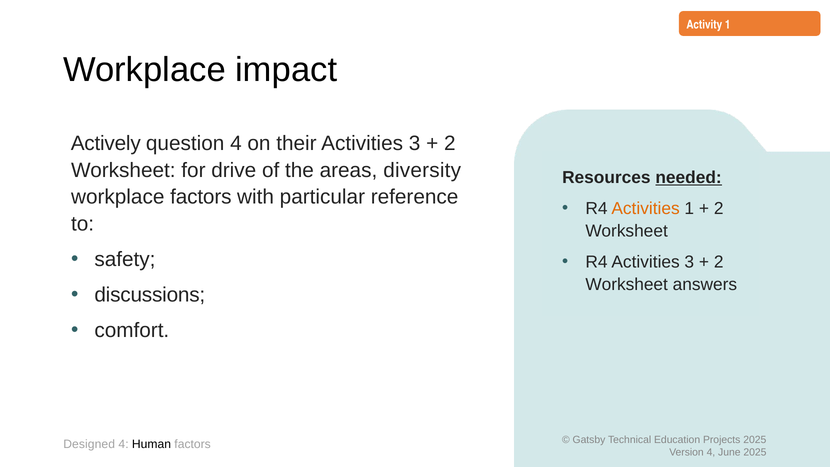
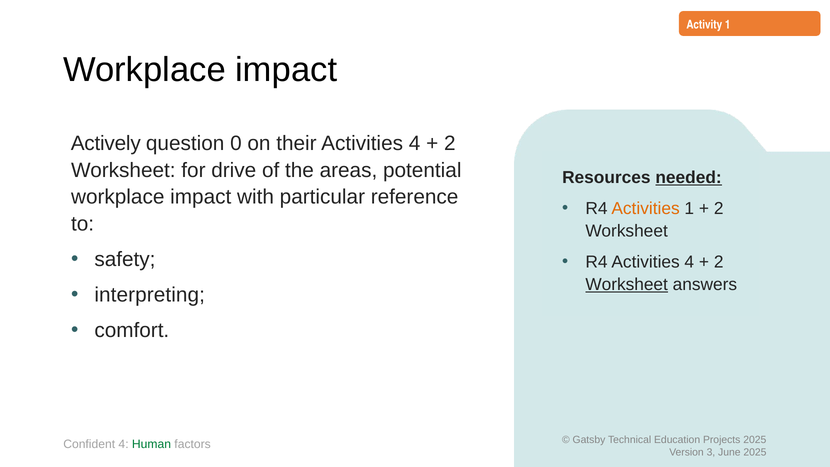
question 4: 4 -> 0 (236, 143)
3: 3 -> 4 (415, 143)
diversity: diversity -> potential (422, 170)
factors: factors -> impact (201, 197)
R4 Activities 3: 3 -> 4 (689, 262)
Worksheet underline: none -> present (627, 284)
discussions: discussions -> interpreting (150, 295)
Designed: Designed -> Confident (89, 444)
Human colour: black -> green (152, 444)
4: 4 -> 3 (711, 452)
